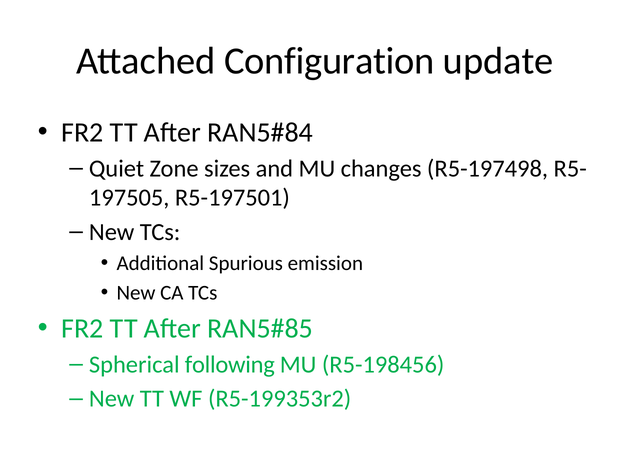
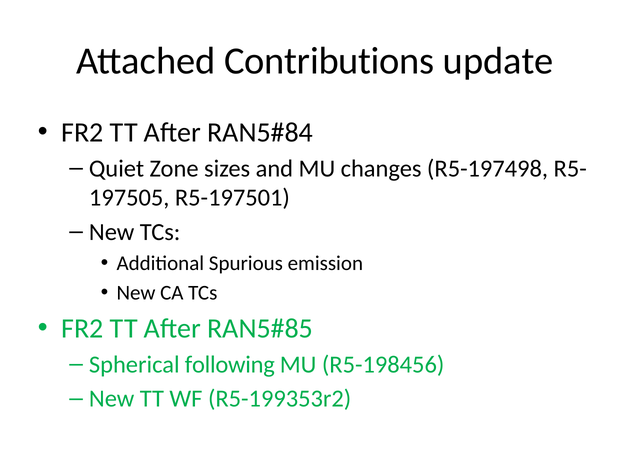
Configuration: Configuration -> Contributions (329, 61)
